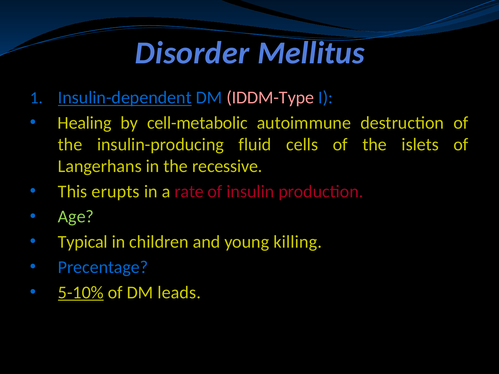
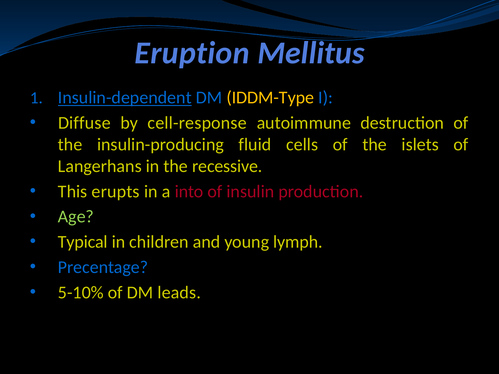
Disorder: Disorder -> Eruption (192, 53)
IDDM-Type colour: pink -> yellow (270, 98)
Healing: Healing -> Diffuse (84, 123)
cell-metabolic: cell-metabolic -> cell-response (197, 123)
rate: rate -> into (189, 192)
killing: killing -> lymph (298, 242)
5-10% underline: present -> none (81, 293)
